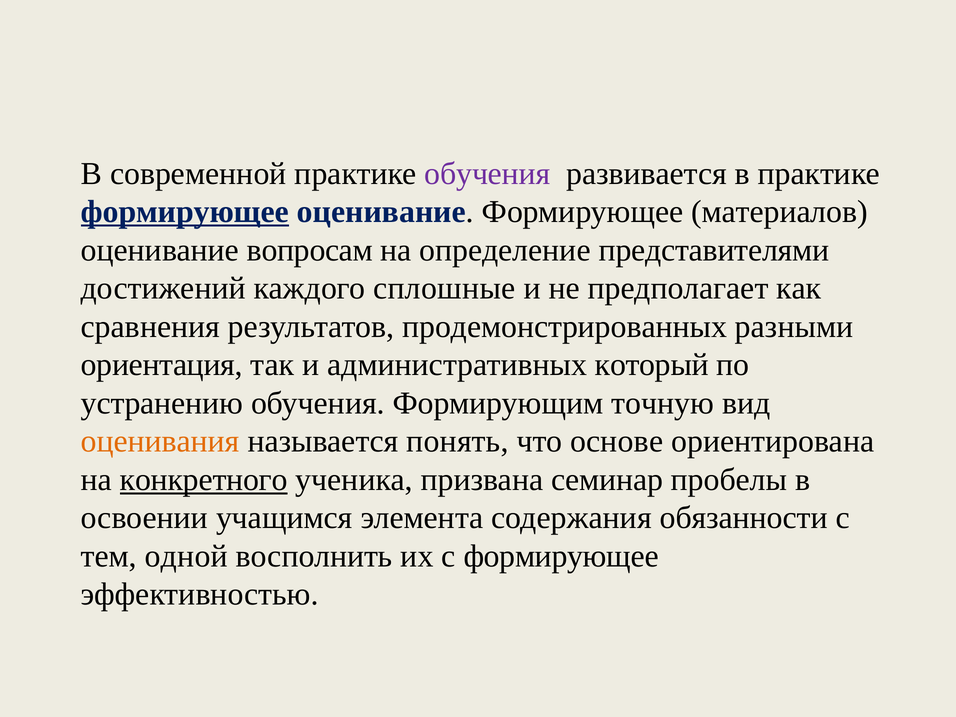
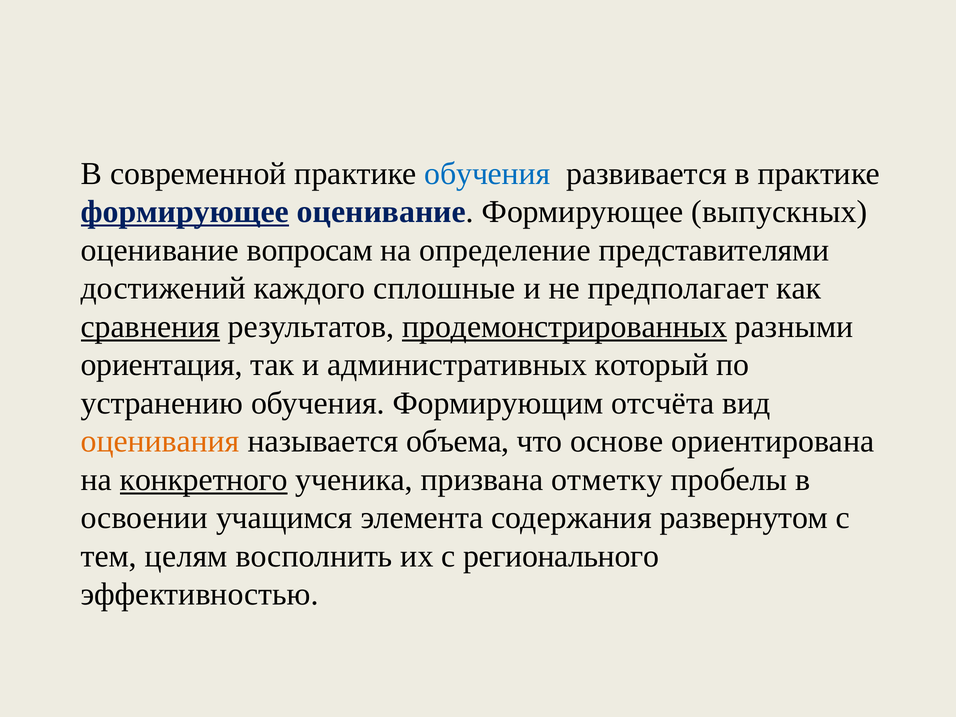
обучения colour: purple -> blue (487, 174)
материалов: материалов -> выпускных (779, 212)
сравнения underline: none -> present (150, 327)
продемонстрированных underline: none -> present (565, 327)
точную: точную -> отсчёта (663, 403)
понять: понять -> объема (458, 441)
семинар: семинар -> отметку (607, 480)
обязанности: обязанности -> развернутом (744, 518)
одной: одной -> целям (186, 556)
с формирующее: формирующее -> регионального (561, 556)
